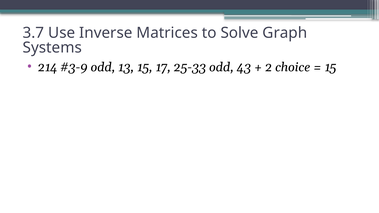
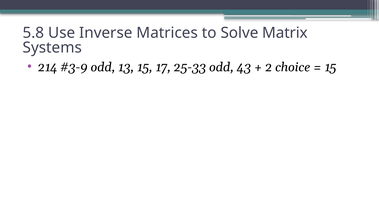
3.7: 3.7 -> 5.8 (33, 33)
Graph: Graph -> Matrix (285, 33)
